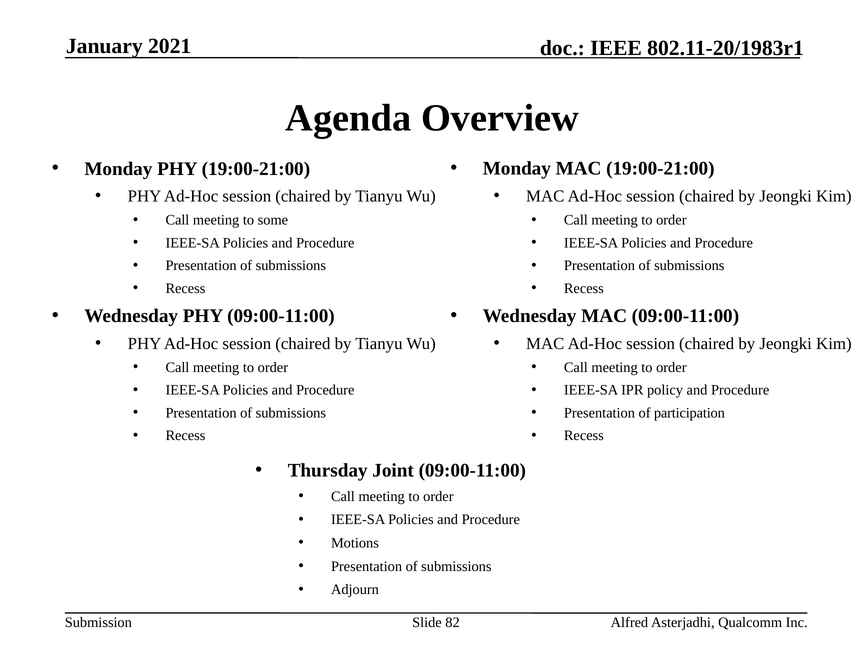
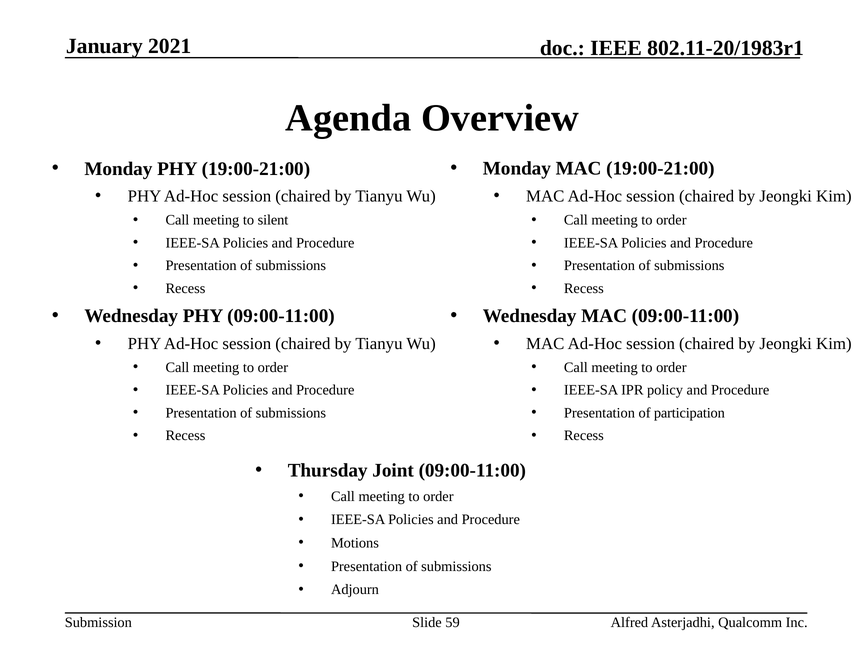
some: some -> silent (273, 220)
82: 82 -> 59 (453, 622)
